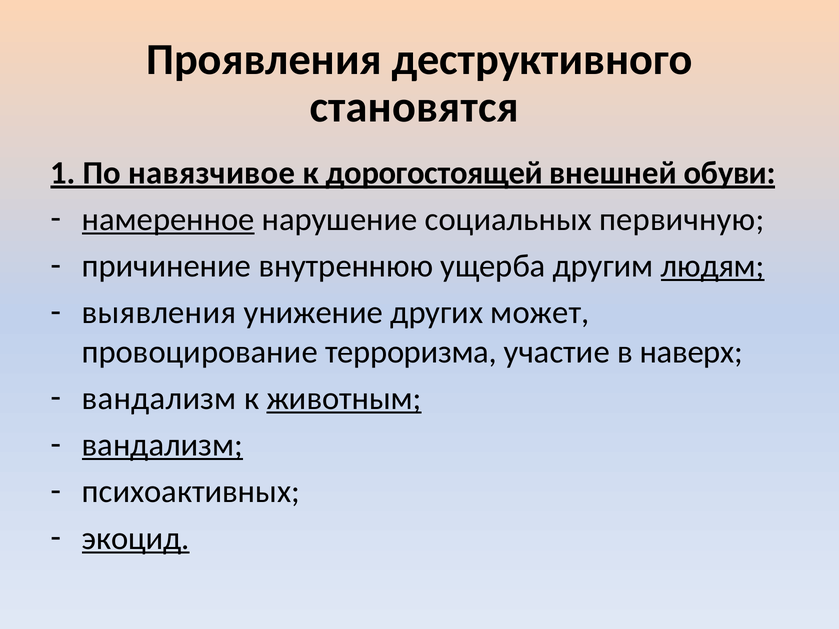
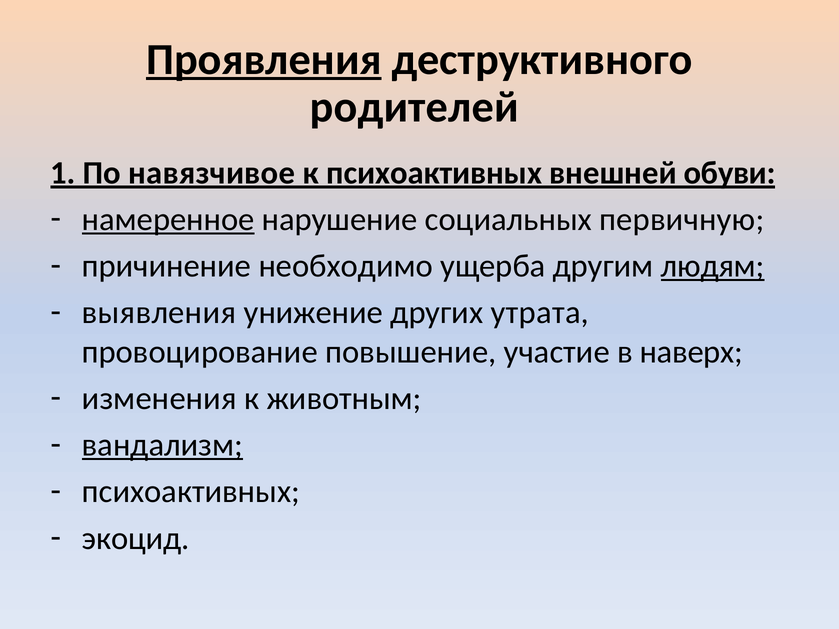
Проявления underline: none -> present (264, 59)
становятся: становятся -> родителей (414, 107)
к дорогостоящей: дорогостоящей -> психоактивных (434, 173)
внутреннюю: внутреннюю -> необходимо (346, 266)
может: может -> утрата (540, 313)
терроризма: терроризма -> повышение (411, 352)
вандализм: вандализм -> изменения (159, 399)
животным underline: present -> none (344, 399)
экоцид underline: present -> none (136, 539)
